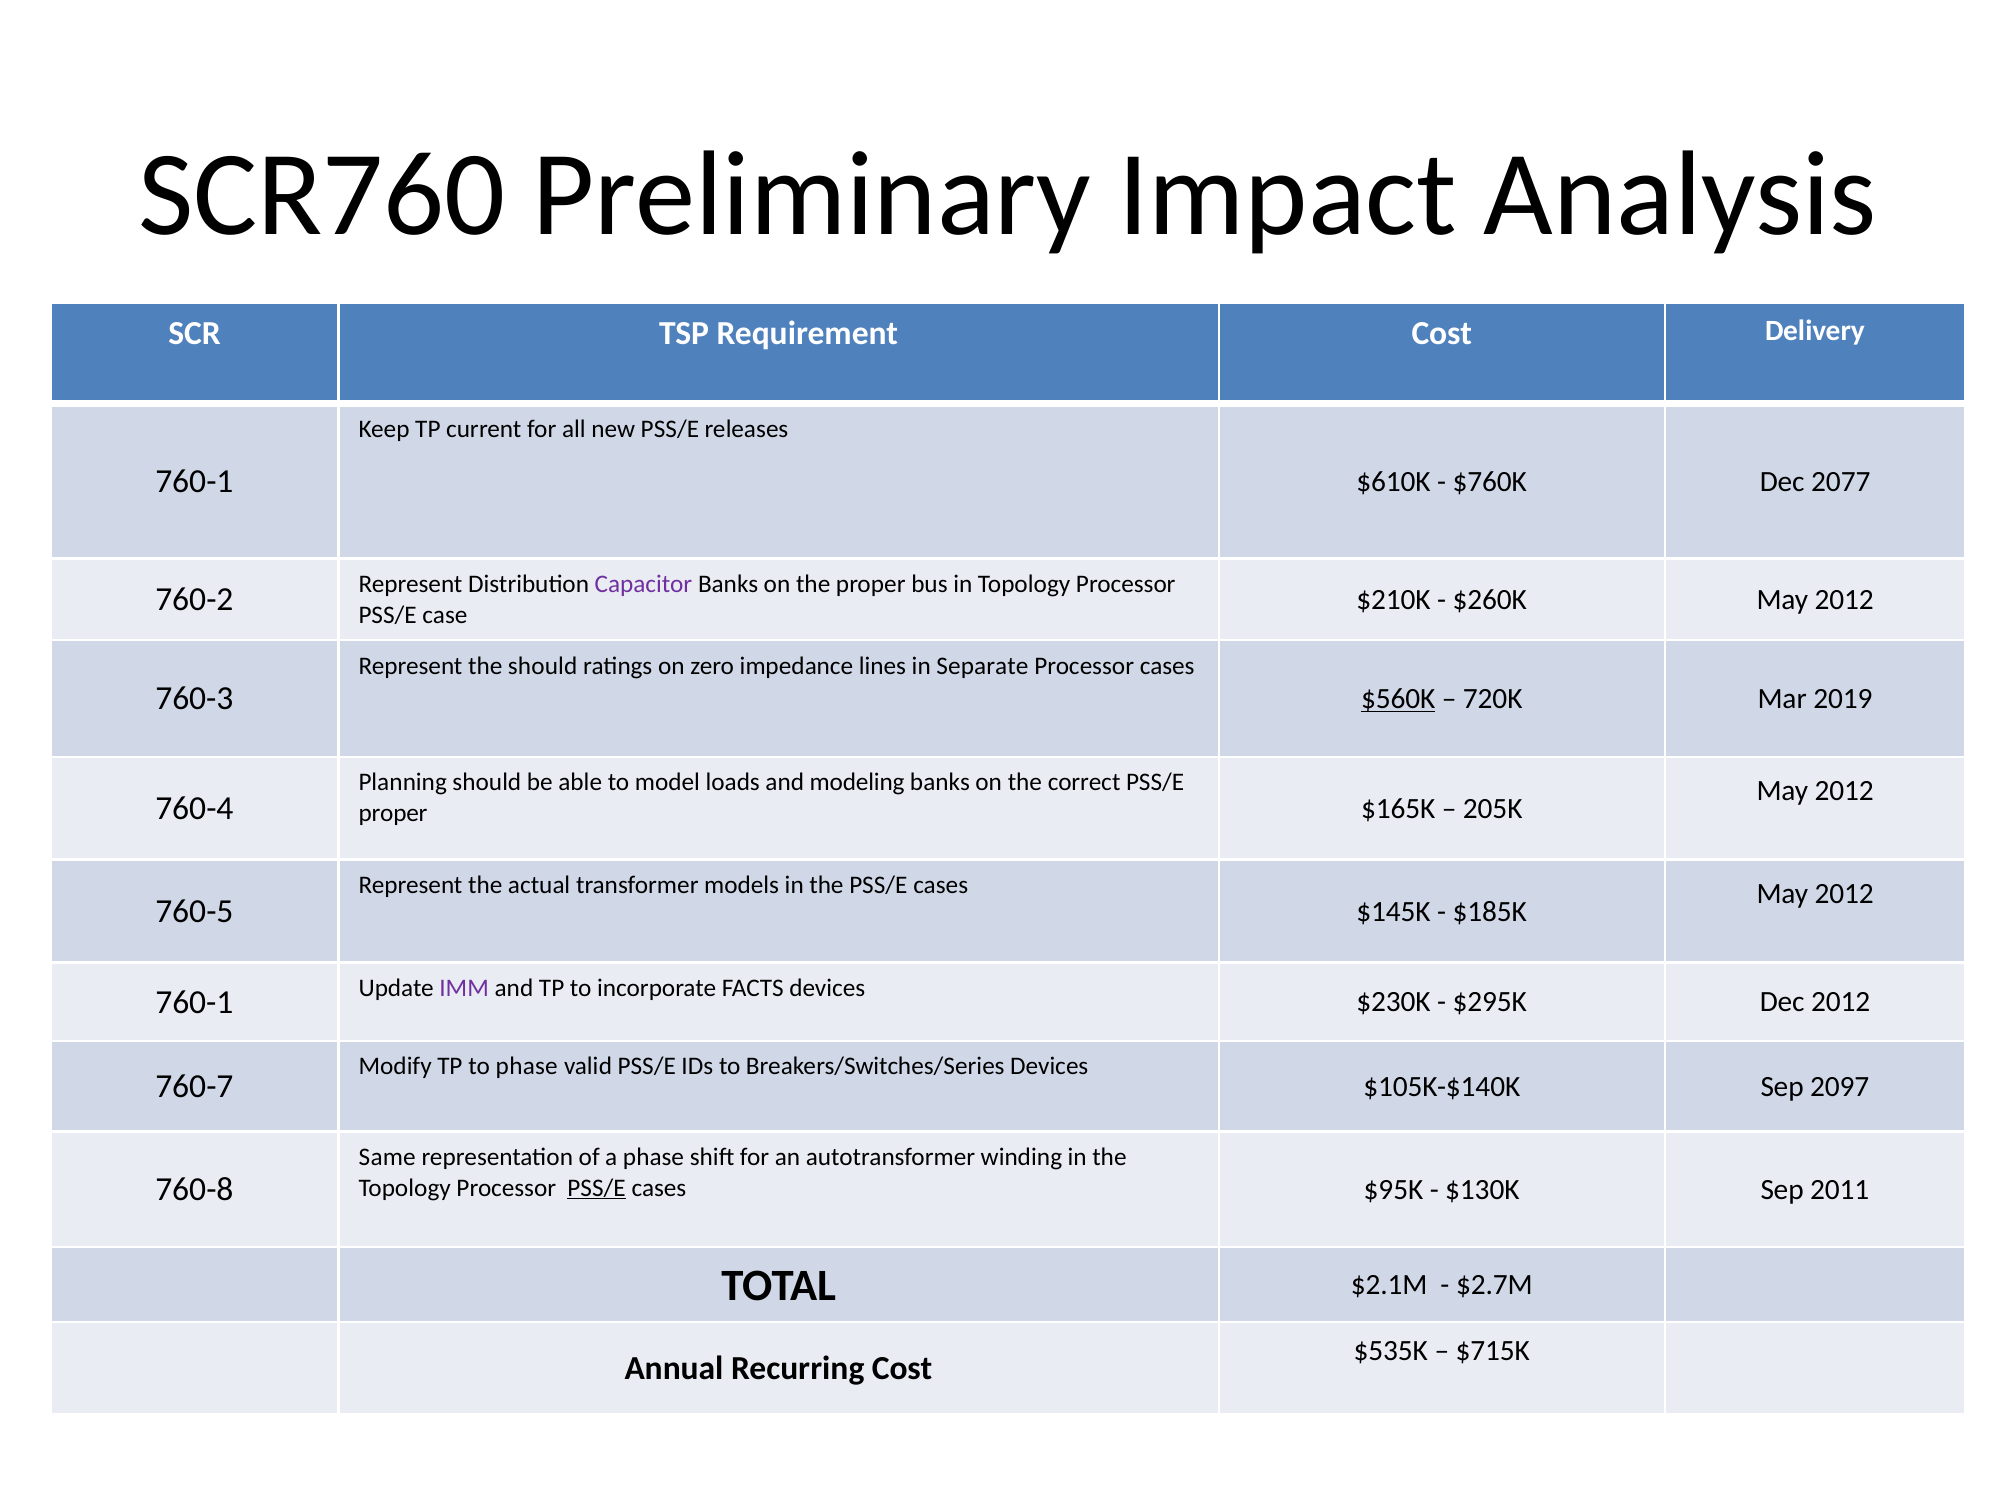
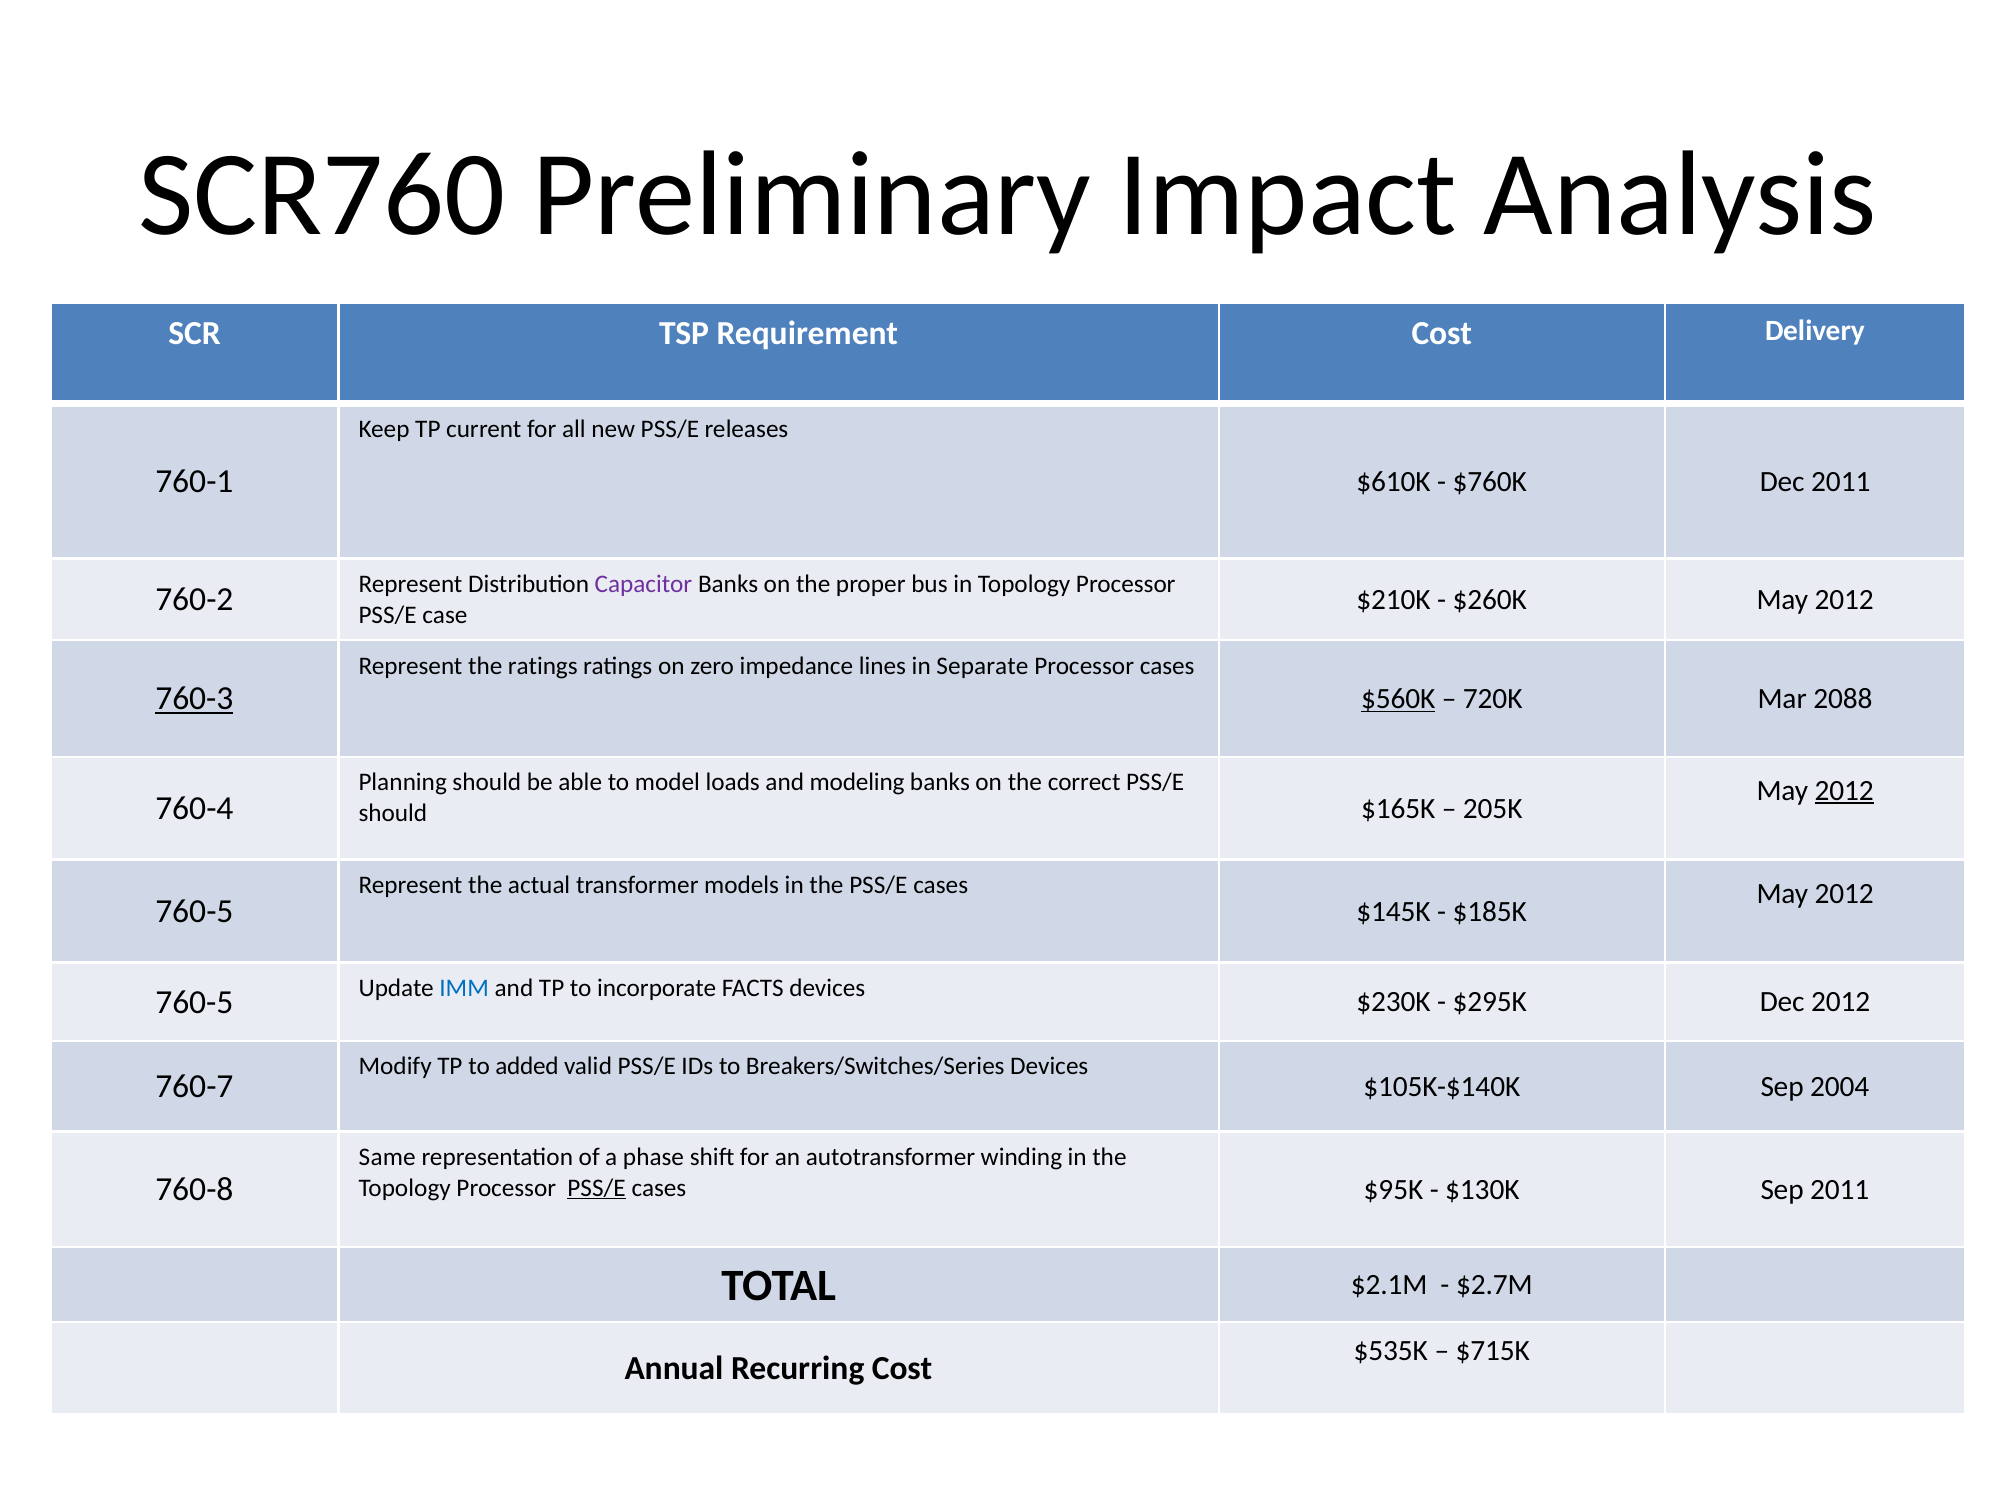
Dec 2077: 2077 -> 2011 (1841, 481)
the should: should -> ratings (543, 666)
760-3 underline: none -> present (194, 699)
2019: 2019 -> 2088 (1843, 699)
2012 underline: none -> present (1844, 791)
proper: proper -> should (393, 813)
760-1: 760-1 -> 760-5 (194, 1002)
IMM colour: purple -> blue (464, 988)
to phase: phase -> added (527, 1067)
2097: 2097 -> 2004 (1840, 1087)
